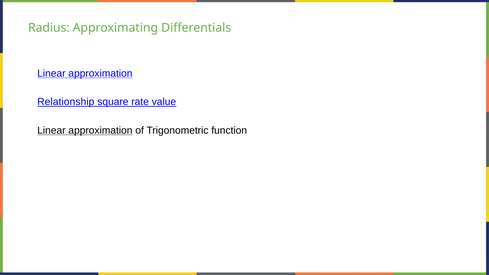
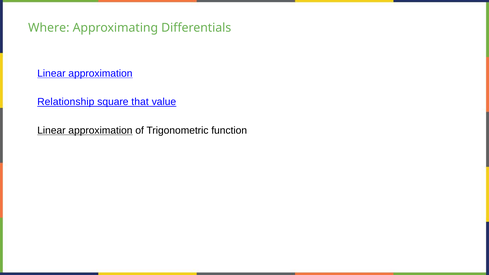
Radius: Radius -> Where (49, 28)
rate: rate -> that (140, 102)
